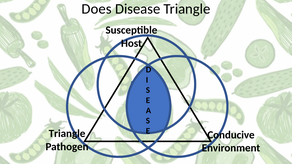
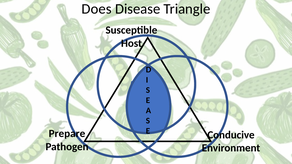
Triangle: Triangle -> Prepare (67, 134)
